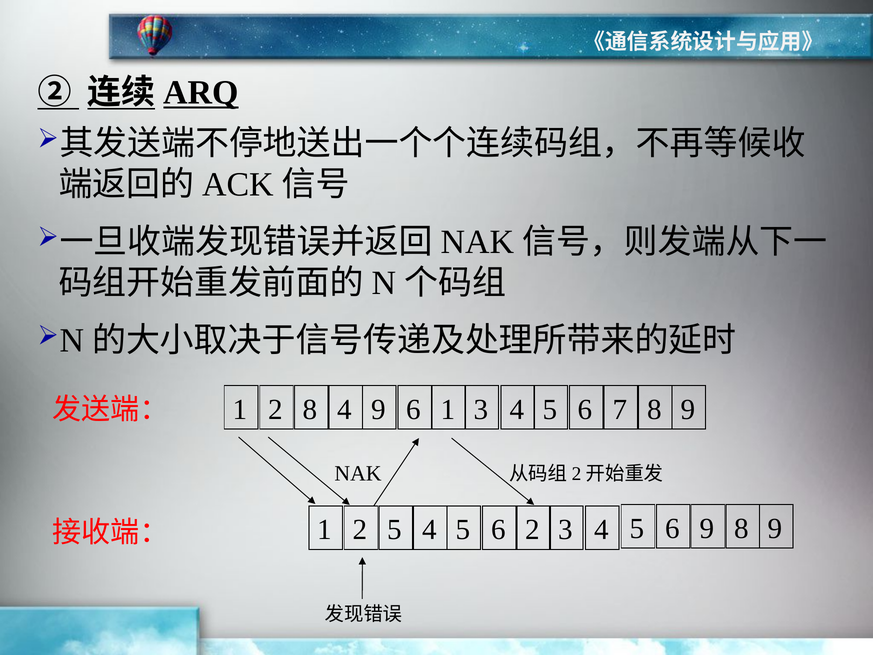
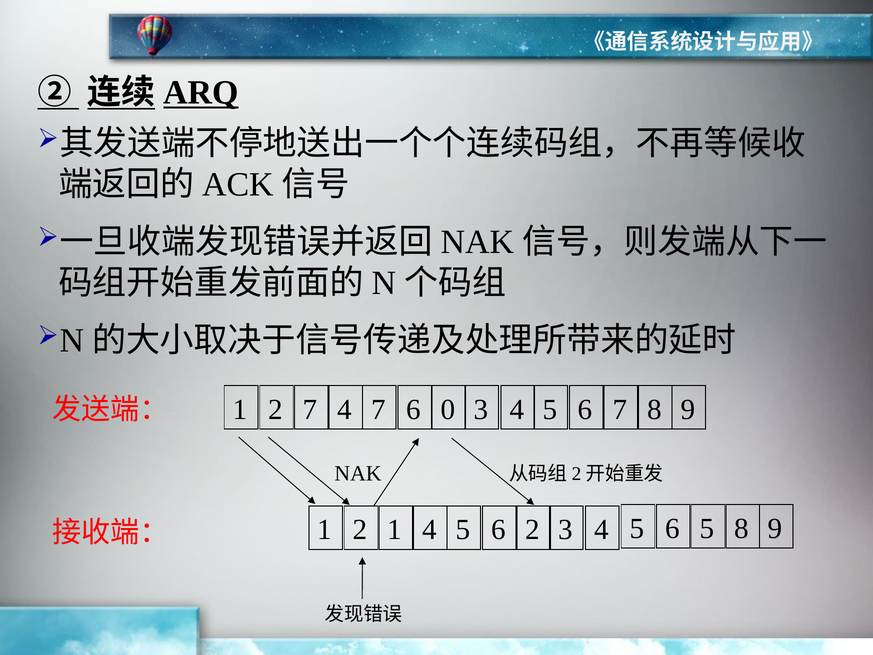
2 8: 8 -> 7 (310, 409)
4 9: 9 -> 7 (378, 409)
6 1: 1 -> 0 (448, 409)
6 9: 9 -> 5 (707, 528)
2 5: 5 -> 1 (395, 529)
